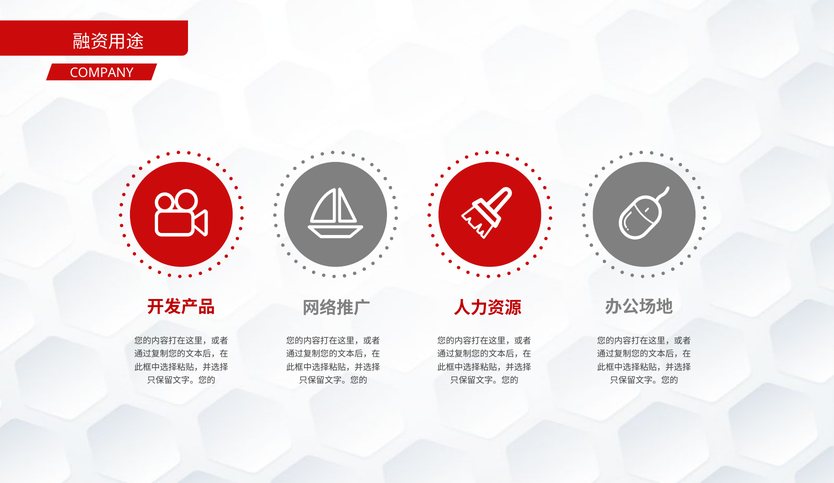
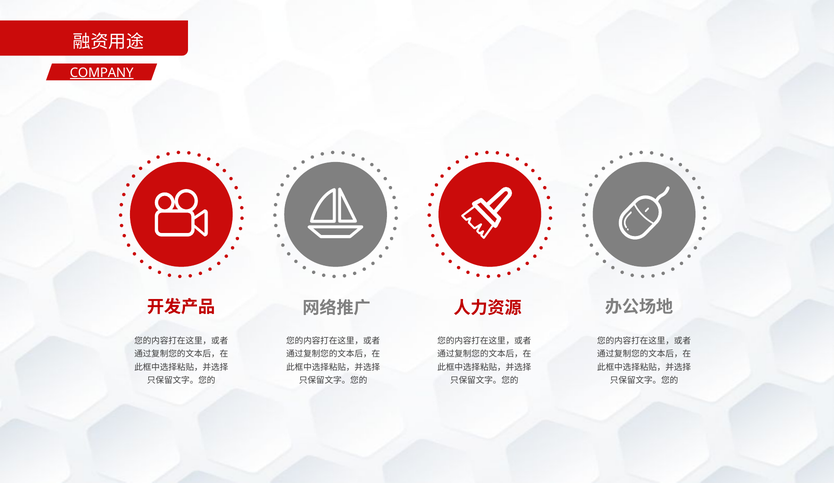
COMPANY underline: none -> present (102, 73)
